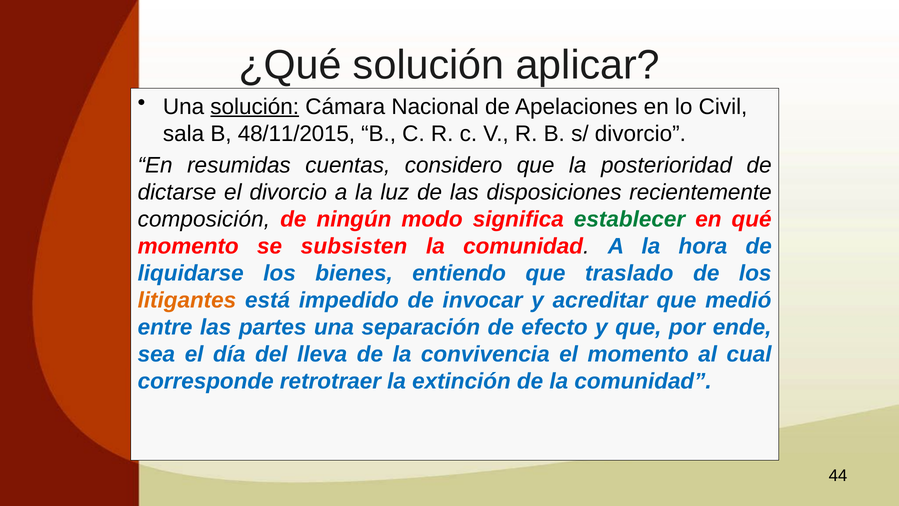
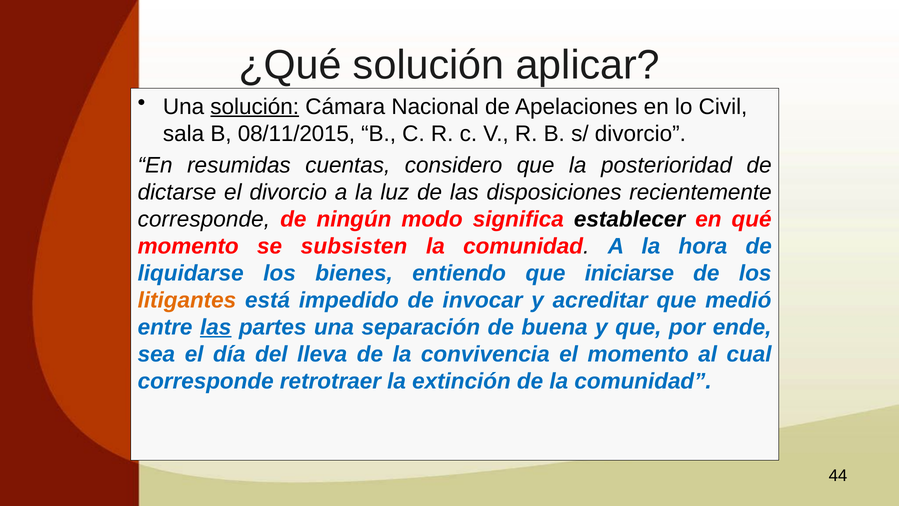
48/11/2015: 48/11/2015 -> 08/11/2015 (296, 134)
composición: composición -> corresponde (204, 219)
establecer colour: green -> black (630, 219)
traslado: traslado -> iniciarse (629, 273)
las underline: none -> present (216, 327)
efecto: efecto -> buena (555, 327)
